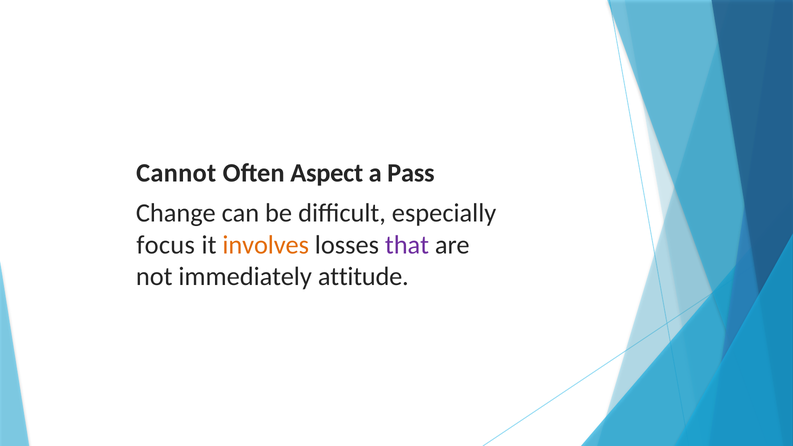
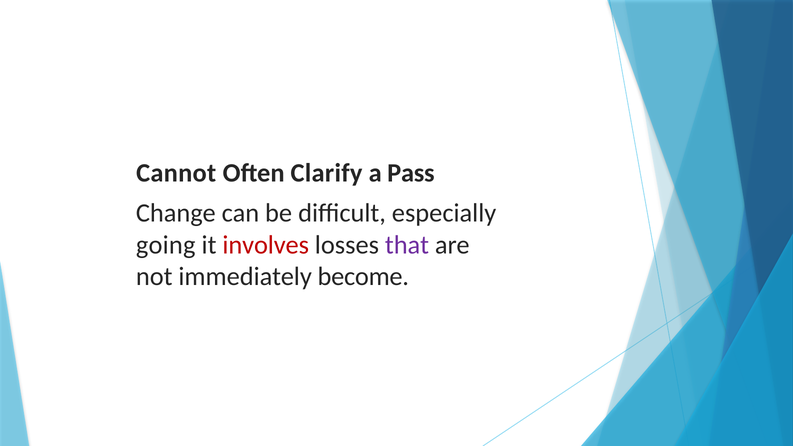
Aspect: Aspect -> Clarify (326, 173)
focus: focus -> going (166, 245)
involves colour: orange -> red (266, 245)
attitude: attitude -> become (363, 277)
